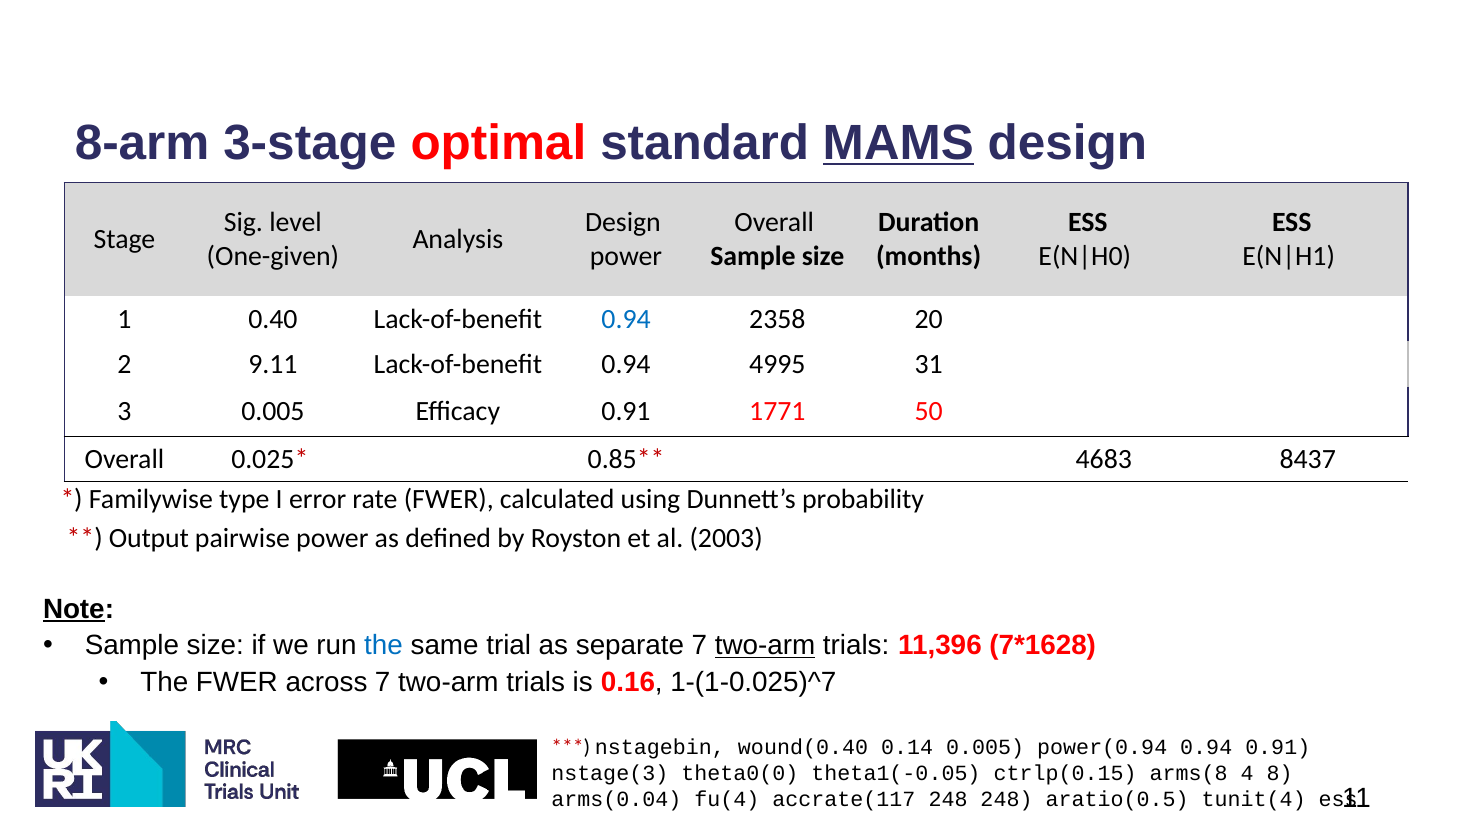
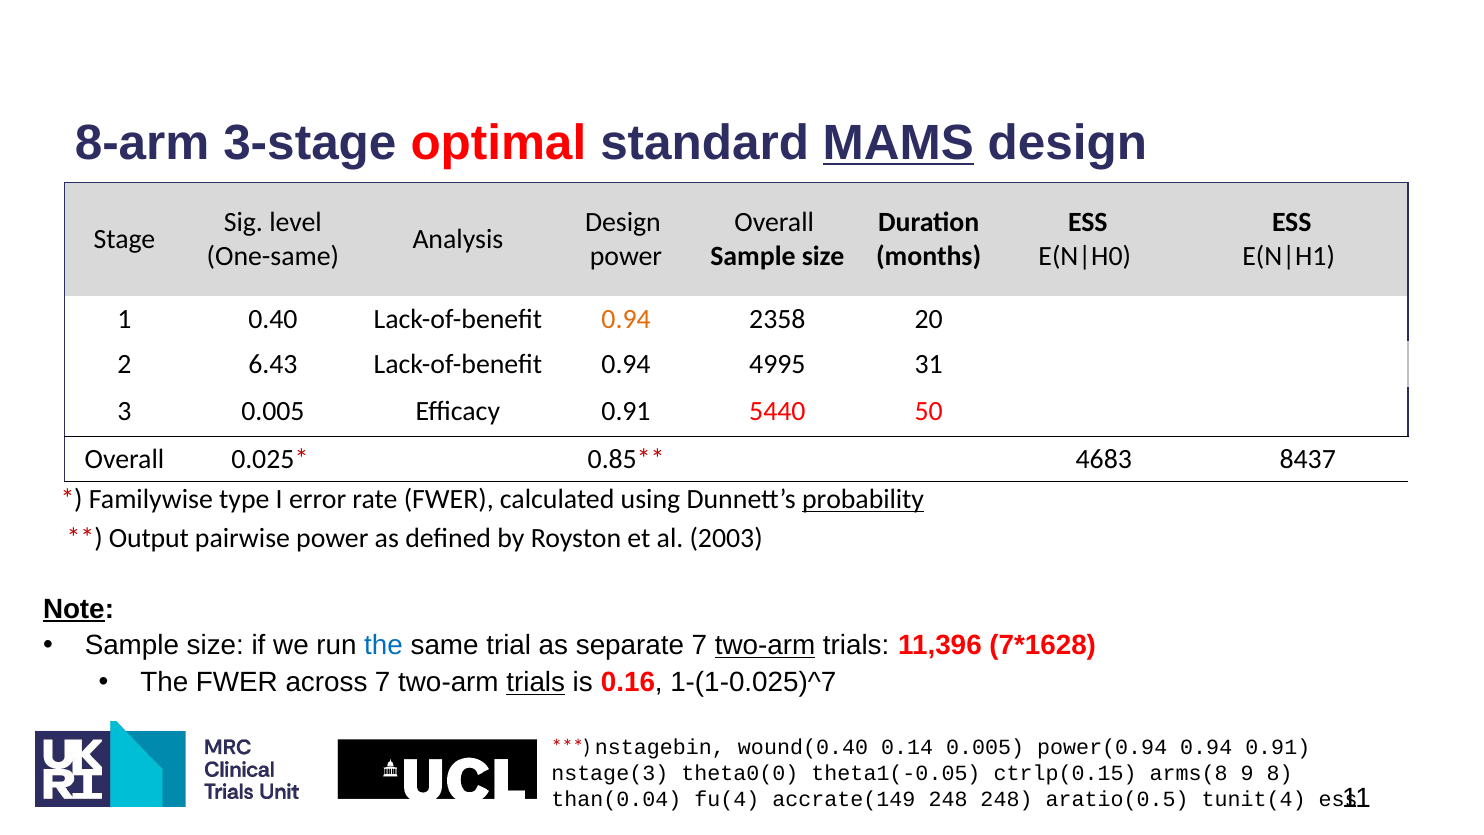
One-given: One-given -> One-same (273, 257)
0.94 colour: blue -> orange (626, 319)
9.11: 9.11 -> 6.43 (273, 364)
1771: 1771 -> 5440 (777, 412)
probability underline: none -> present (863, 499)
trials underline: none -> present (536, 682)
4: 4 -> 9 (1247, 773)
arms(0.04: arms(0.04 -> than(0.04 (616, 799)
accrate(117: accrate(117 -> accrate(149 (844, 799)
